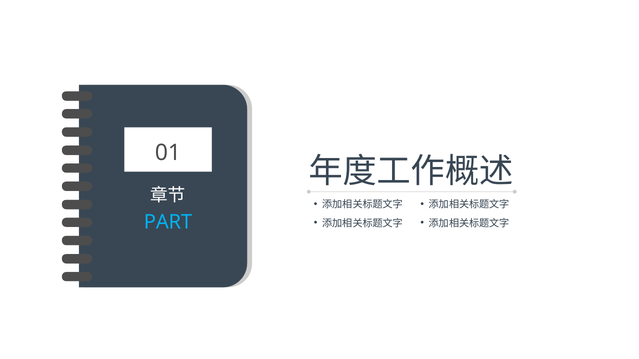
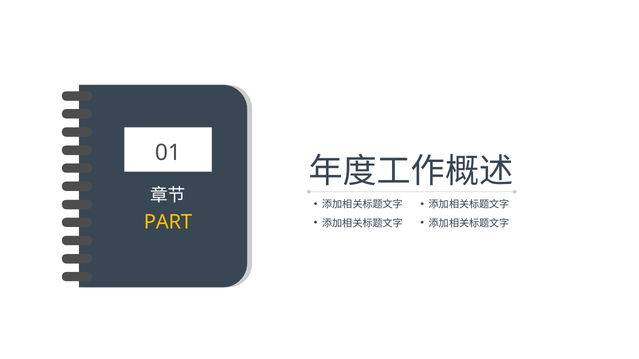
PART colour: light blue -> yellow (168, 222)
